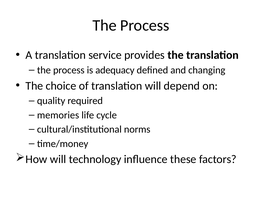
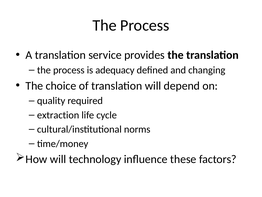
memories: memories -> extraction (58, 115)
